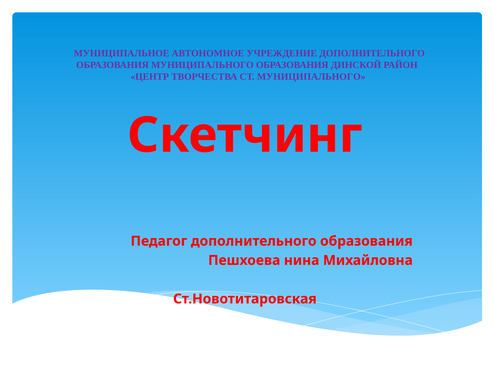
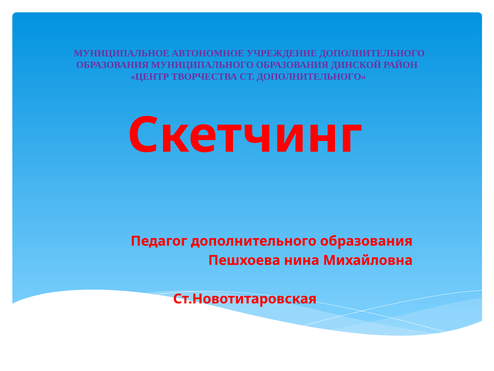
СТ МУНИЦИПАЛЬНОГО: МУНИЦИПАЛЬНОГО -> ДОПОЛНИТЕЛЬНОГО (311, 77)
